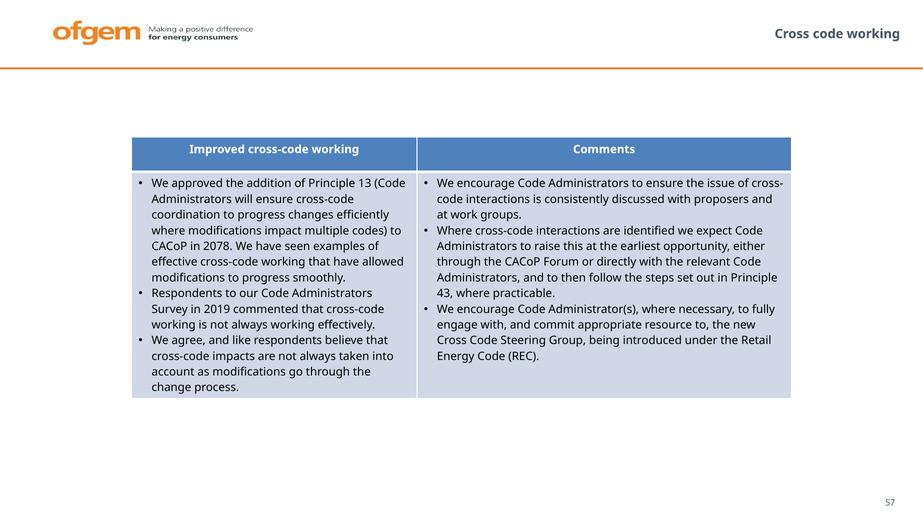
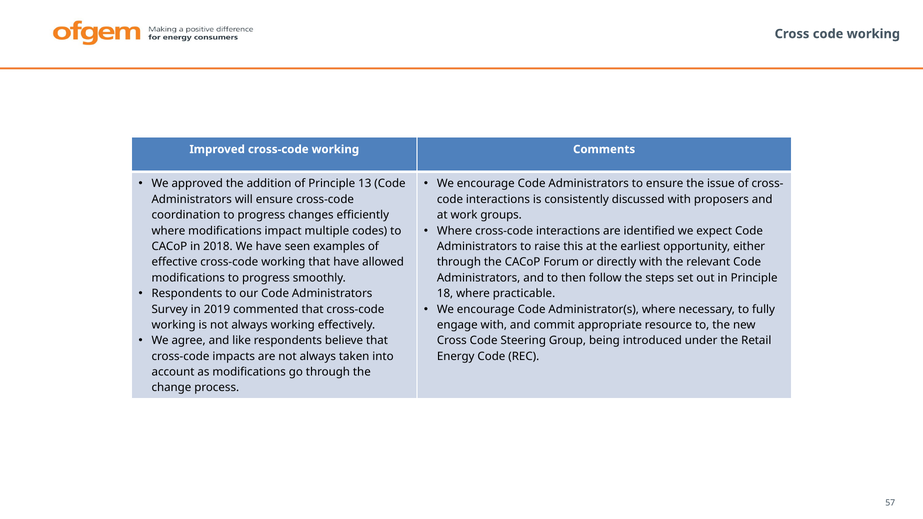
2078: 2078 -> 2018 (218, 247)
43: 43 -> 18 (445, 294)
